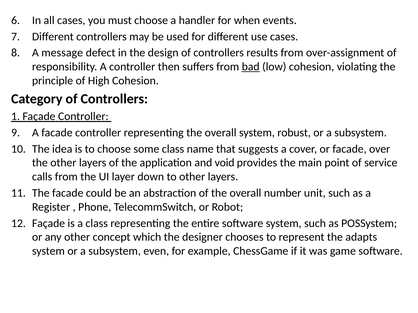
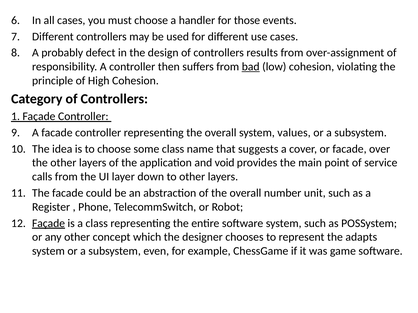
when: when -> those (247, 20)
message: message -> probably (62, 53)
robust: robust -> values (294, 133)
Façade underline: none -> present (49, 224)
